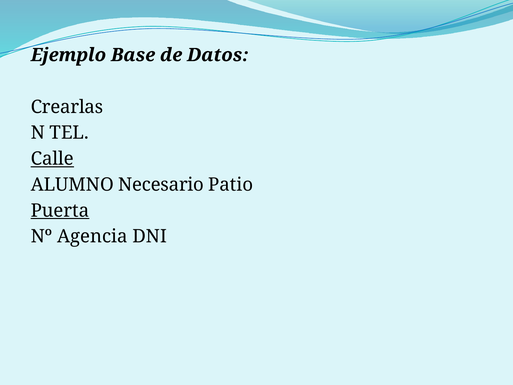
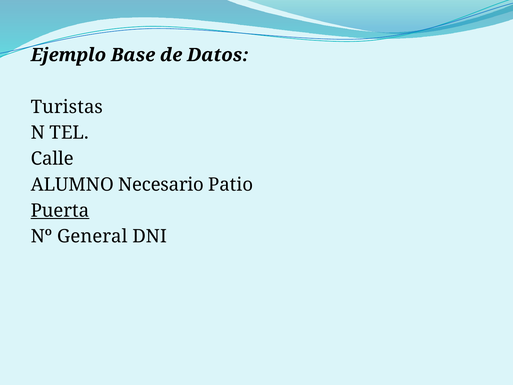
Crearlas: Crearlas -> Turistas (67, 107)
Calle underline: present -> none (52, 159)
Agencia: Agencia -> General (92, 236)
